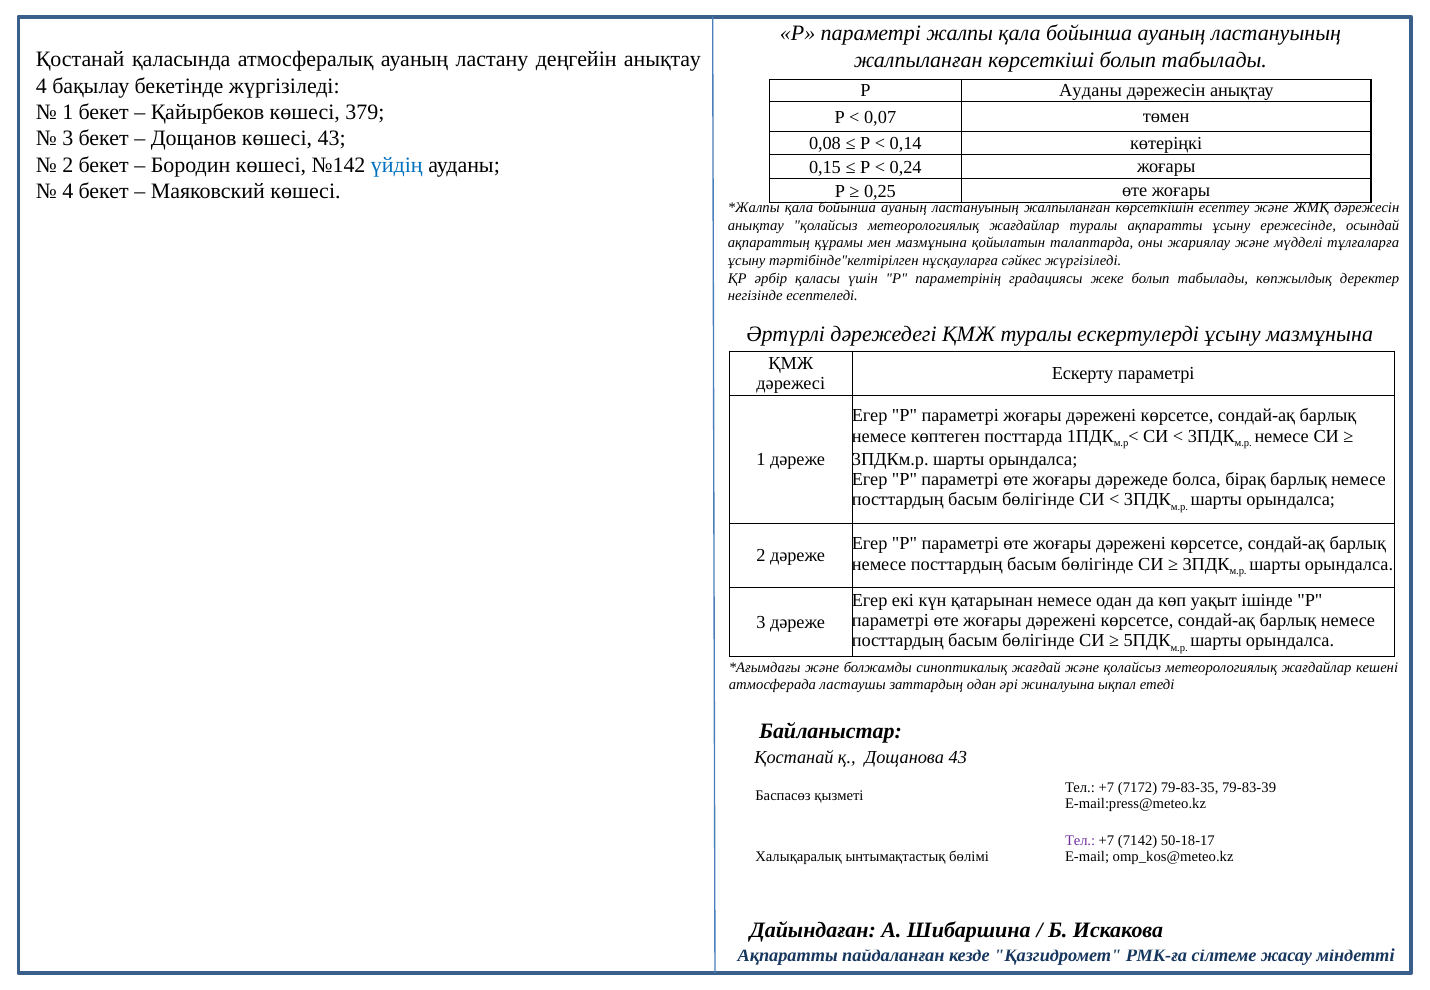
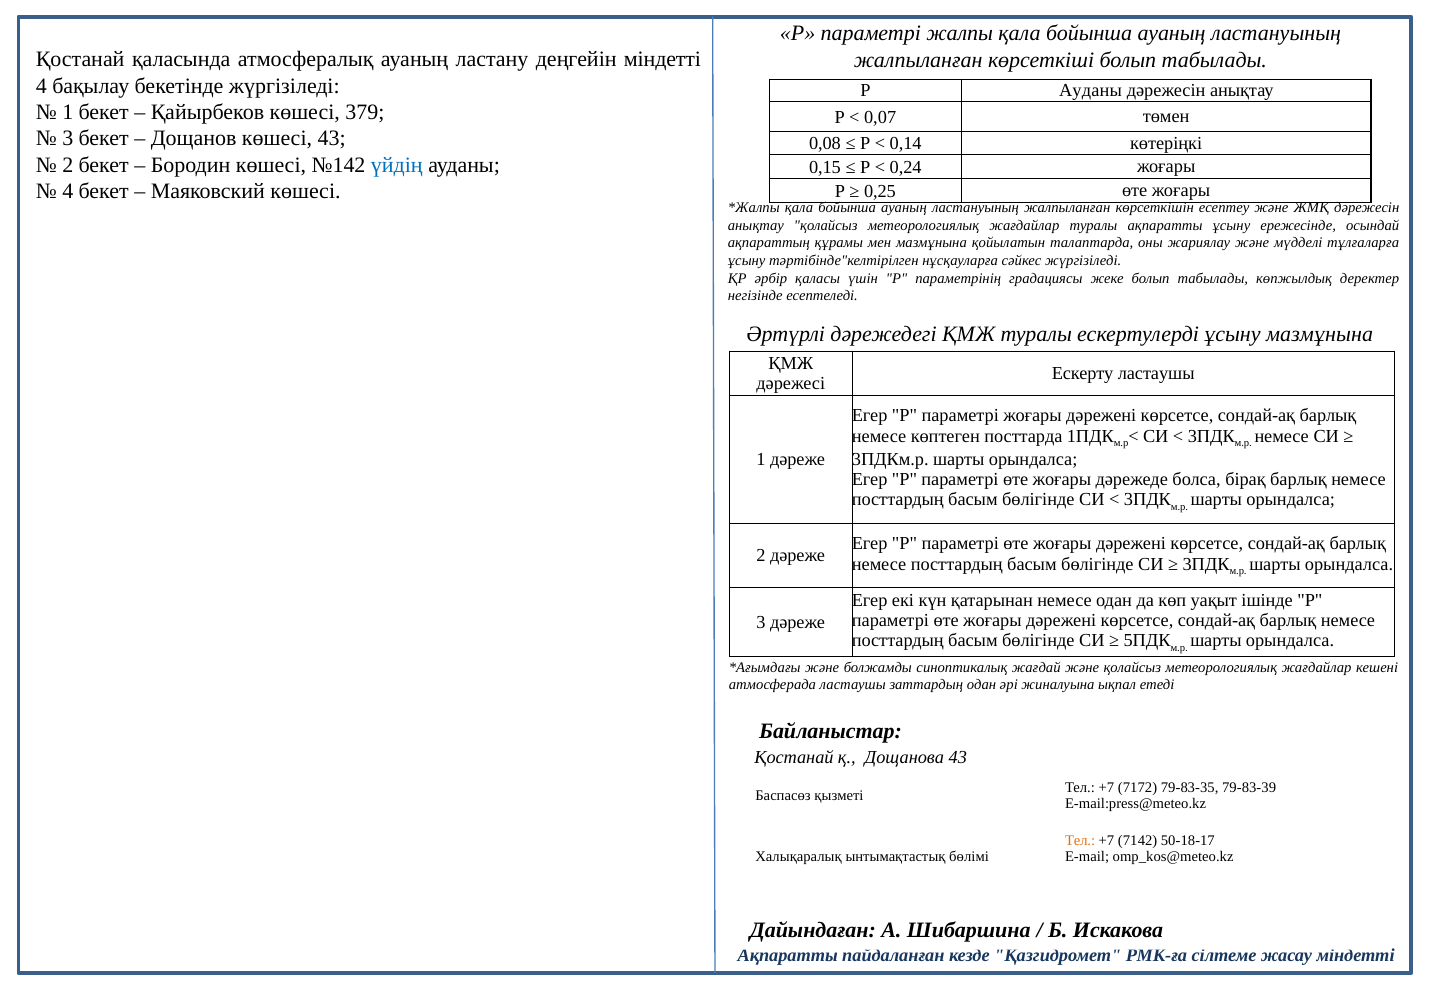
деңгейін анықтау: анықтау -> міндетті (662, 59)
Ескерту параметрі: параметрі -> ластаушы (1156, 373)
Тел colour: purple -> orange (1080, 841)
